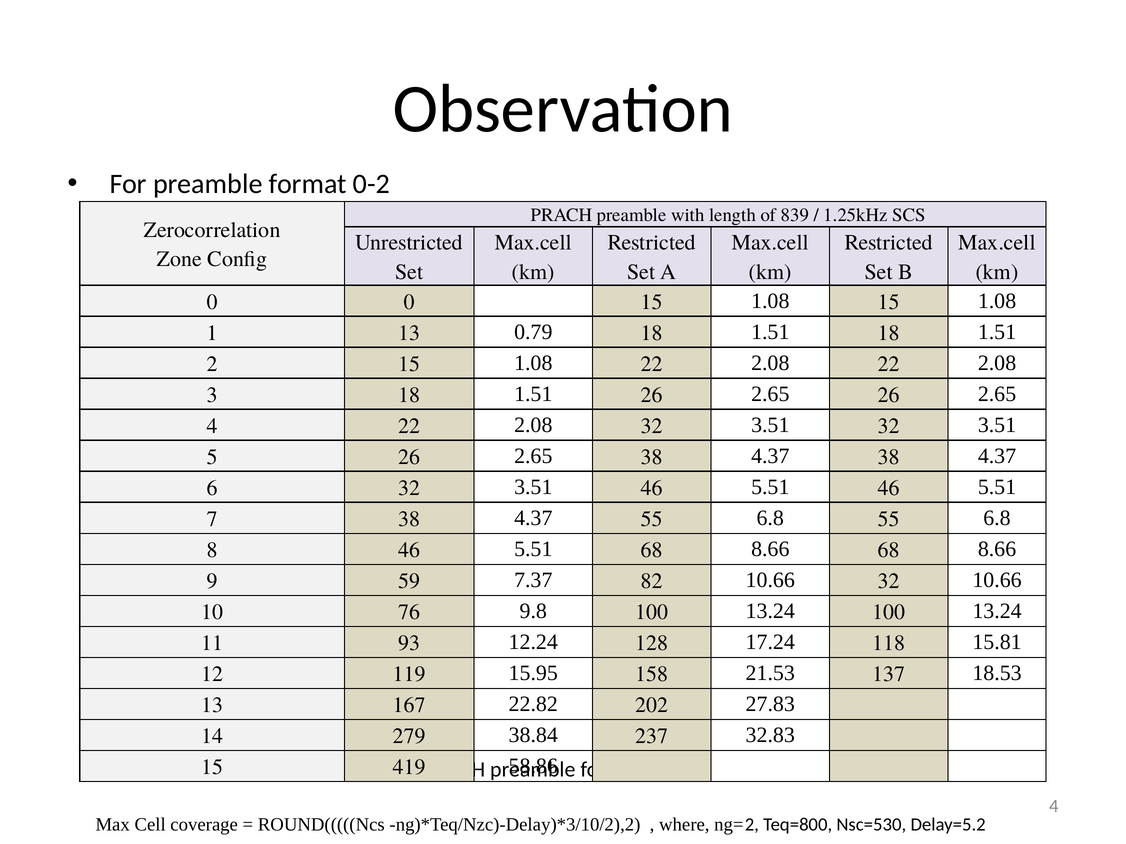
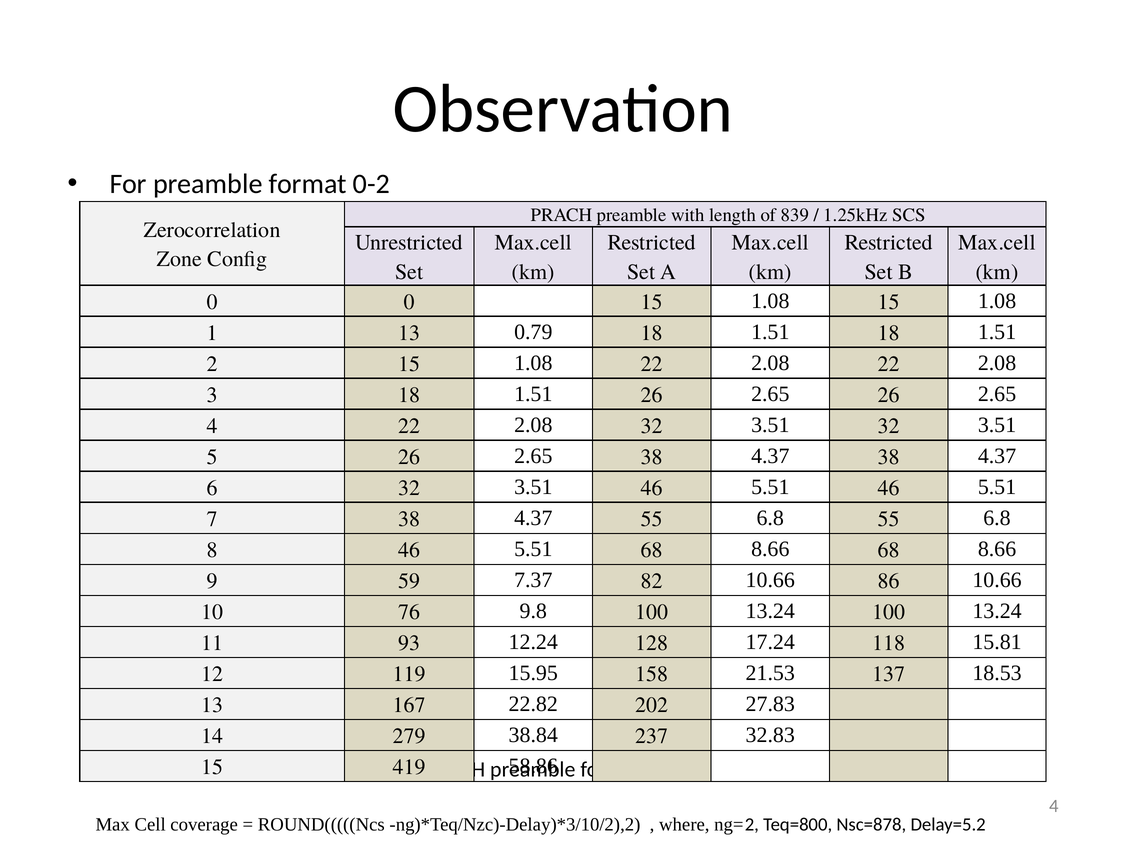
10.66 32: 32 -> 86 (889, 581)
Nsc=530: Nsc=530 -> Nsc=878 (871, 825)
